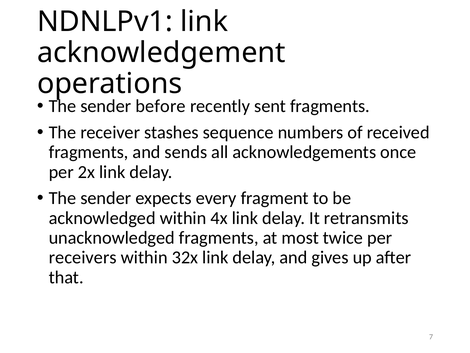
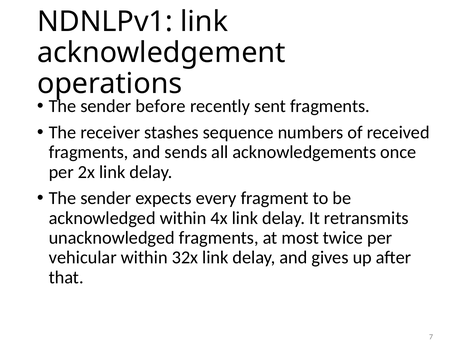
receivers: receivers -> vehicular (83, 257)
